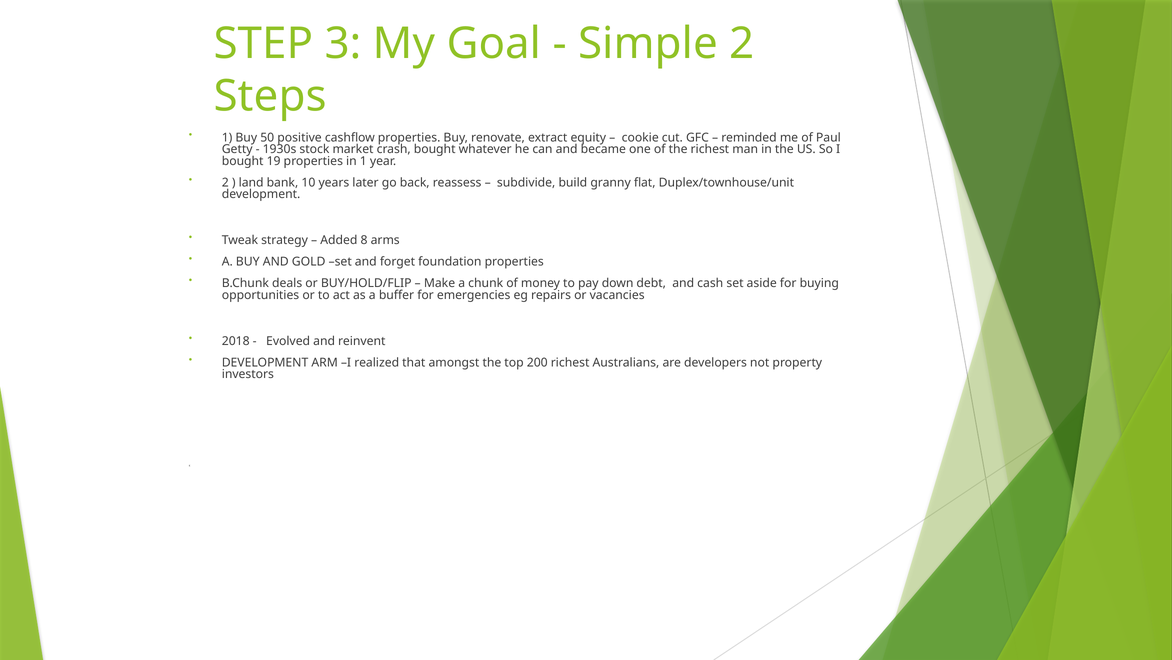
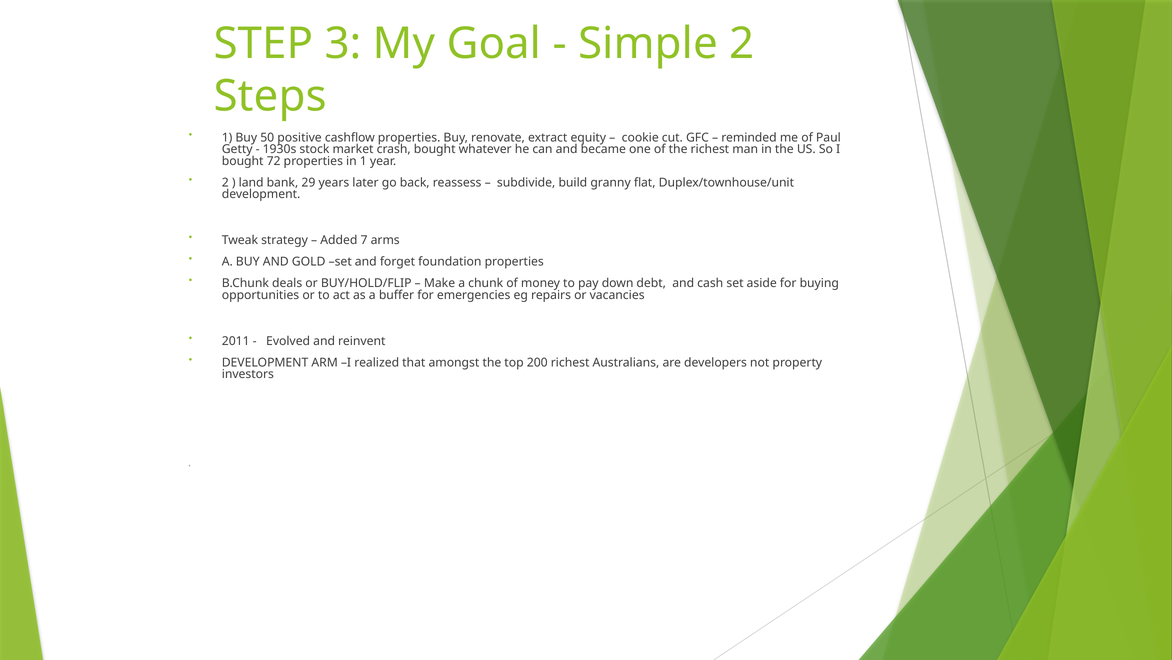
19: 19 -> 72 (274, 161)
10: 10 -> 29 (308, 182)
8: 8 -> 7 (364, 240)
2018: 2018 -> 2011 (236, 341)
